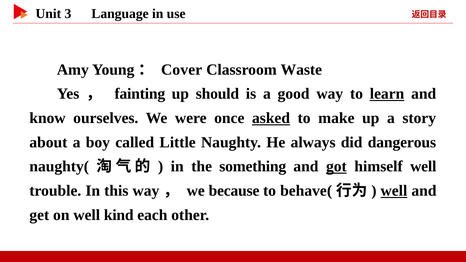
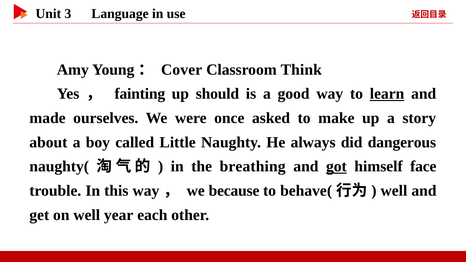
Waste: Waste -> Think (301, 70)
know: know -> made (47, 118)
asked underline: present -> none (271, 118)
something: something -> breathing (253, 167)
himself well: well -> face (423, 167)
well underline: present -> none (394, 191)
kind: kind -> year (119, 215)
